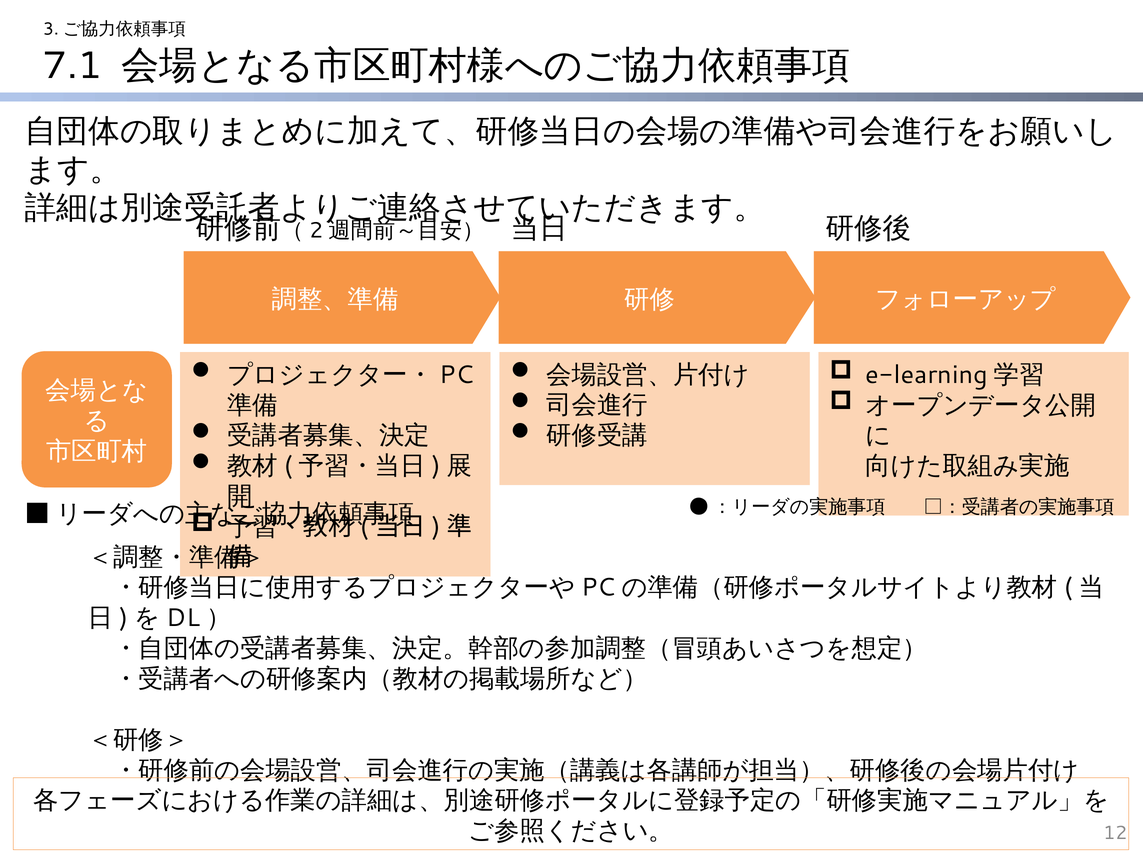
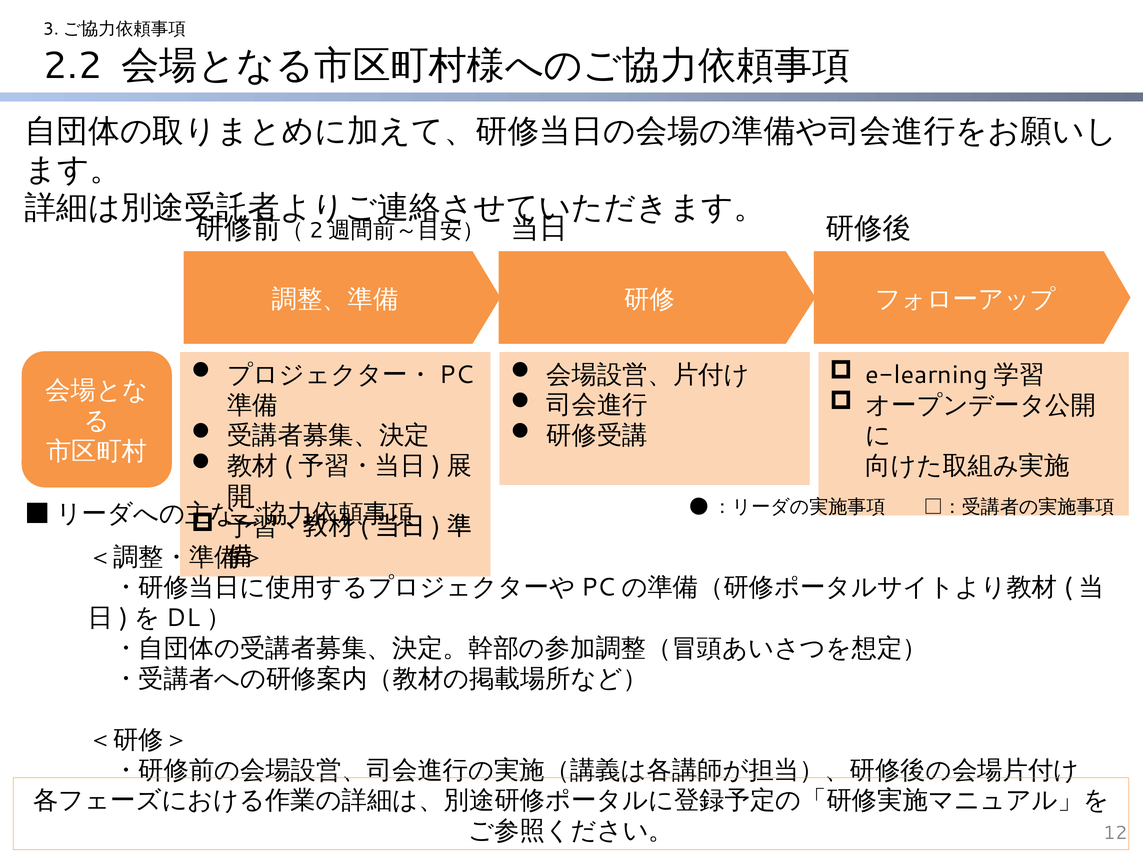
7.1: 7.1 -> 2.2 (72, 66)
